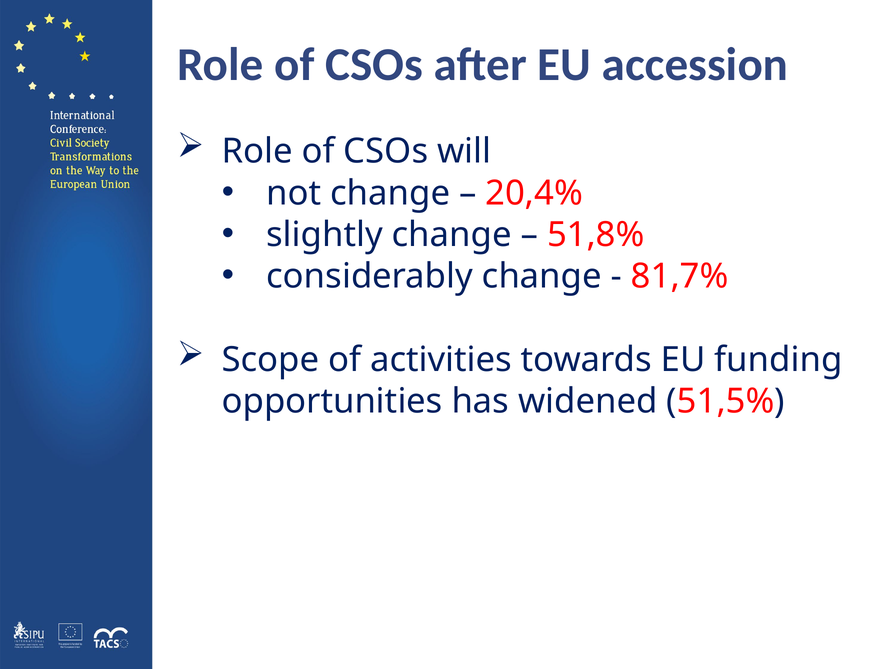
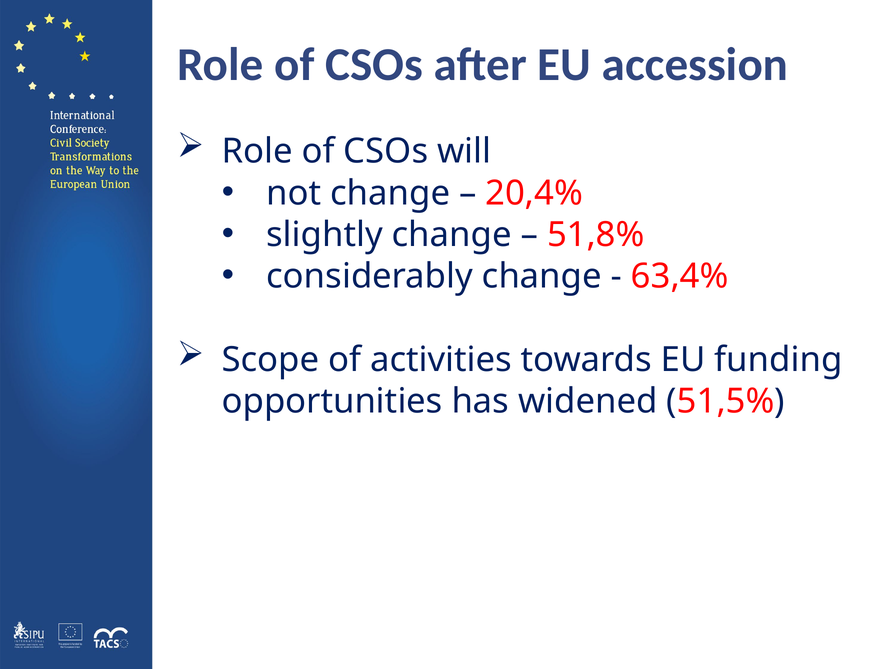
81,7%: 81,7% -> 63,4% (680, 277)
